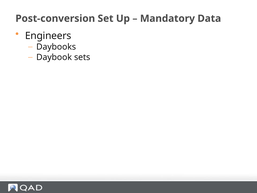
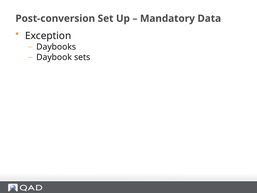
Engineers: Engineers -> Exception (48, 36)
